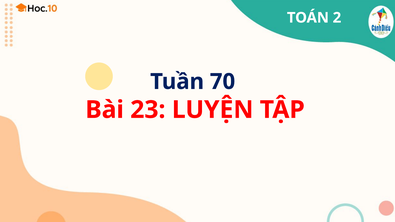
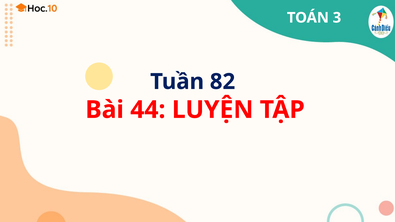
2: 2 -> 3 (337, 18)
70: 70 -> 82 (222, 82)
23: 23 -> 44 (148, 110)
